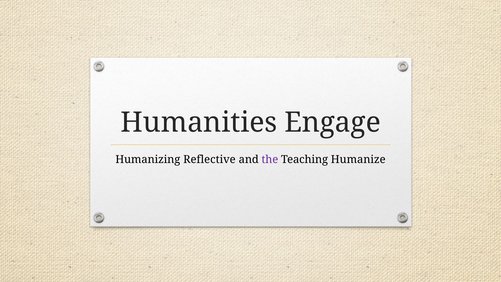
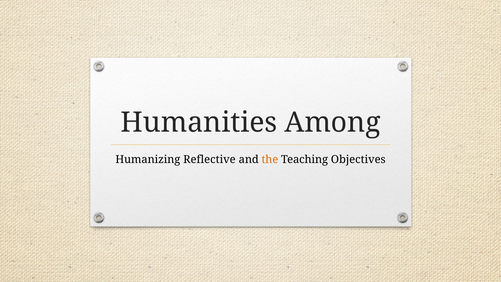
Engage: Engage -> Among (333, 122)
the colour: purple -> orange (270, 160)
Humanize: Humanize -> Objectives (358, 160)
